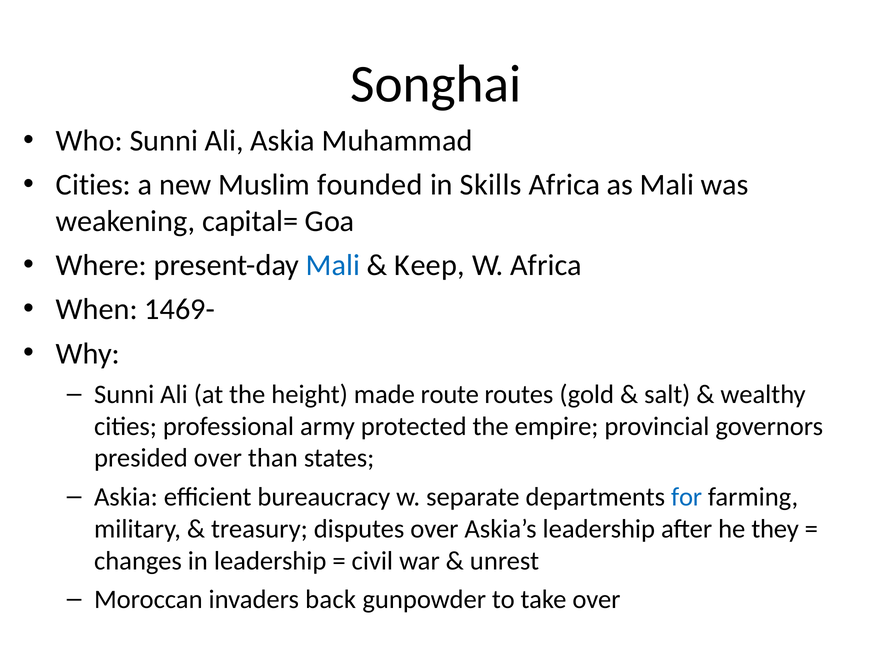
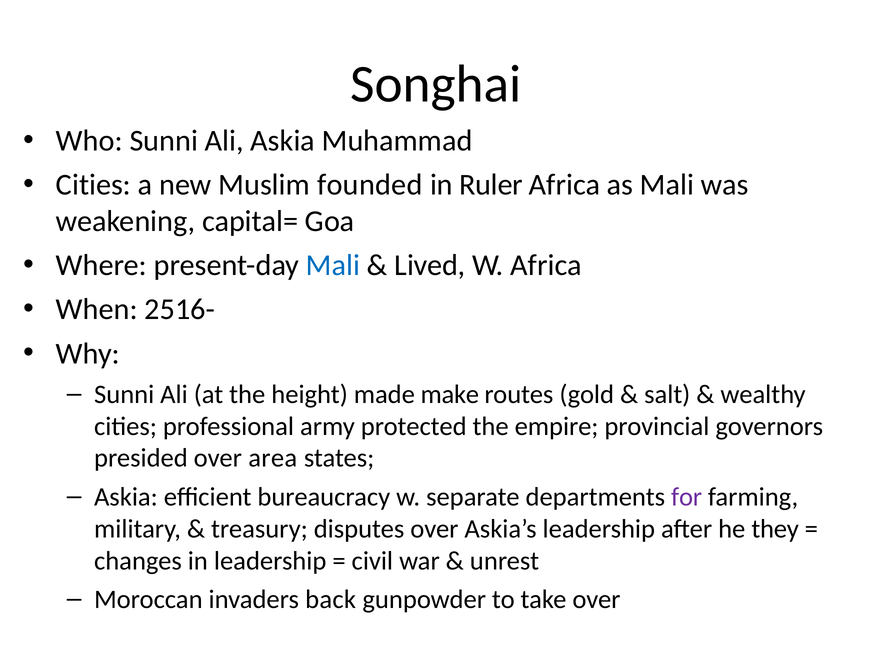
Skills: Skills -> Ruler (491, 185)
Keep: Keep -> Lived (430, 265)
1469-: 1469- -> 2516- (180, 309)
route: route -> make (450, 394)
than: than -> area (273, 458)
for colour: blue -> purple (687, 497)
